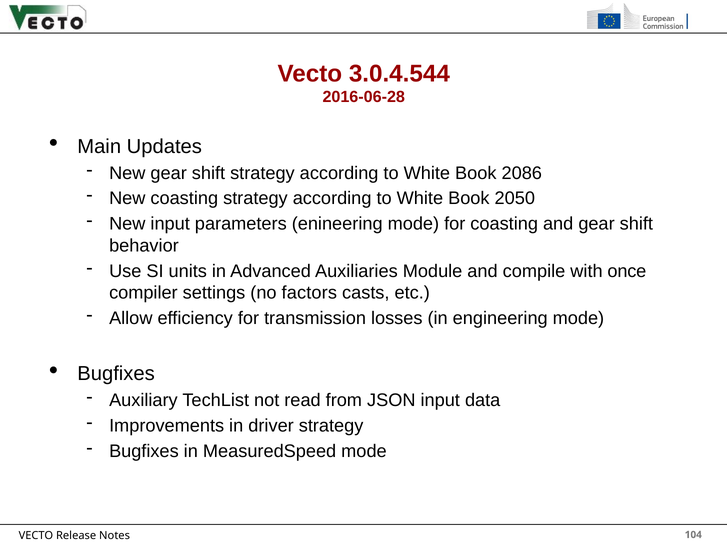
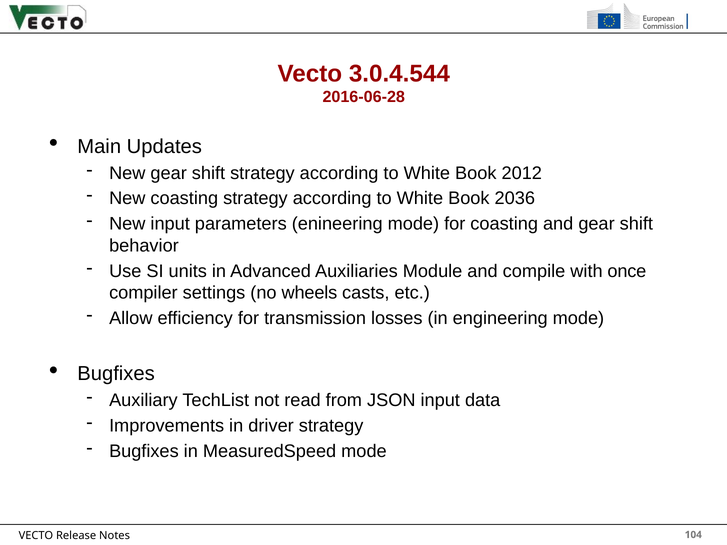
2086: 2086 -> 2012 (522, 173)
2050: 2050 -> 2036 (515, 199)
factors: factors -> wheels (309, 293)
